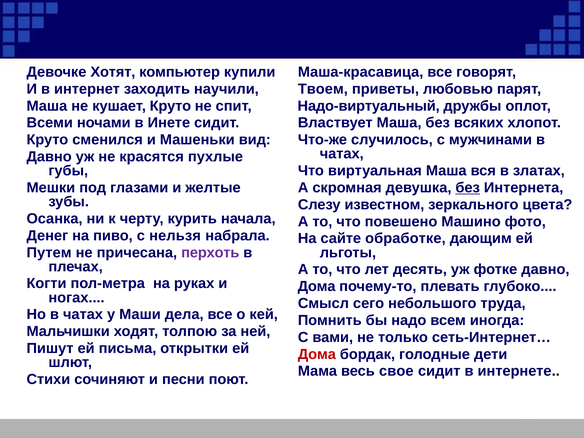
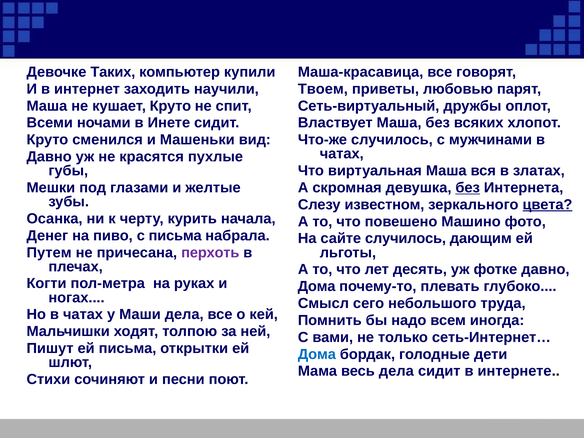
Хотят: Хотят -> Таких (113, 72)
Надо-виртуальный: Надо-виртуальный -> Сеть-виртуальный (369, 106)
цвета underline: none -> present (547, 205)
с нельзя: нельзя -> письма (175, 236)
сайте обработке: обработке -> случилось (406, 239)
Дома colour: red -> blue (317, 354)
весь свое: свое -> дела (396, 371)
